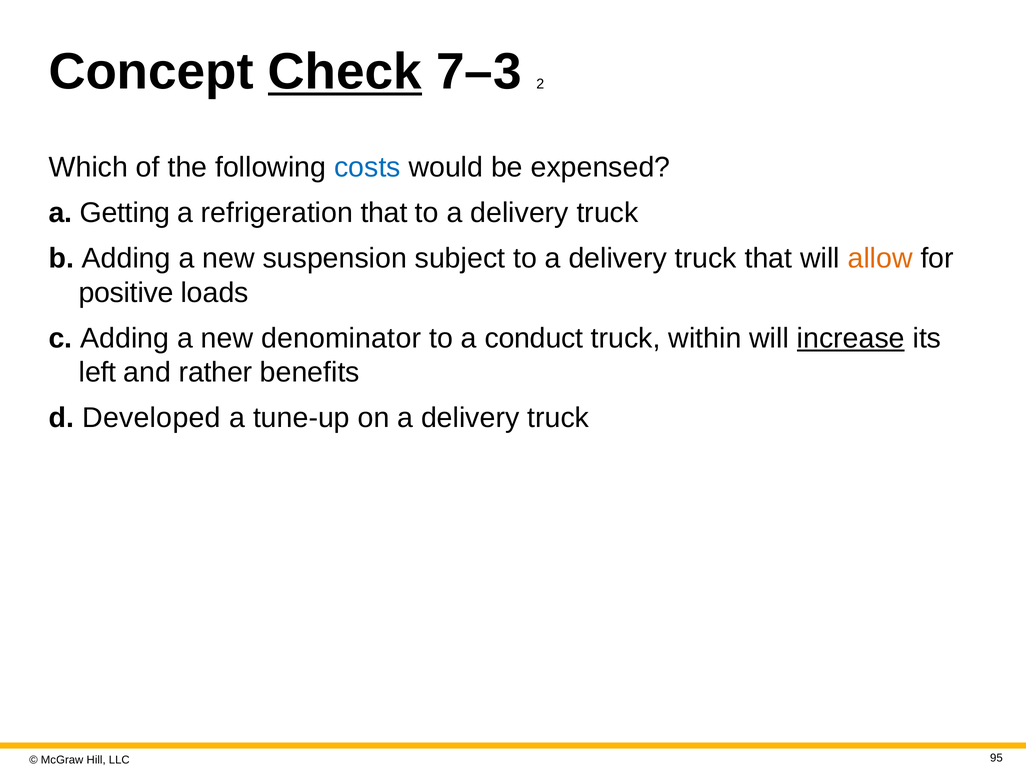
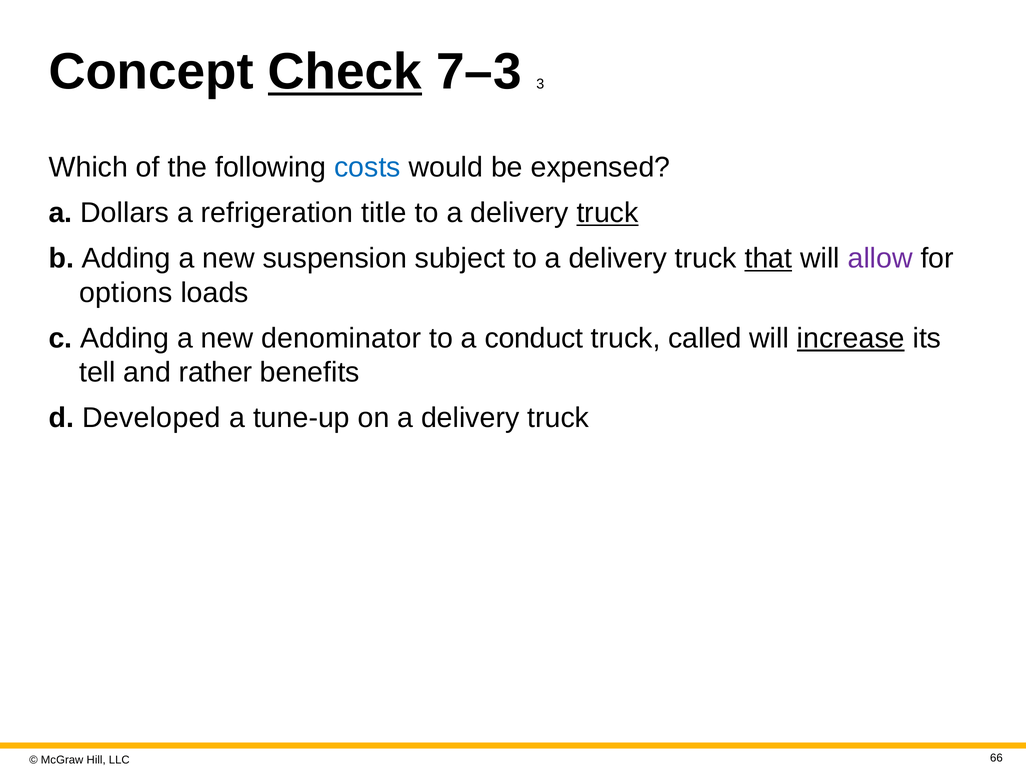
2: 2 -> 3 (540, 84)
Getting: Getting -> Dollars (125, 213)
refrigeration that: that -> title (384, 213)
truck underline: none -> present (607, 213)
that underline: none -> present (768, 259)
allow colour: orange -> purple (880, 259)
positive: positive -> options (126, 293)
within: within -> called (705, 338)
left: left -> tell (97, 373)
95: 95 -> 66 (996, 759)
